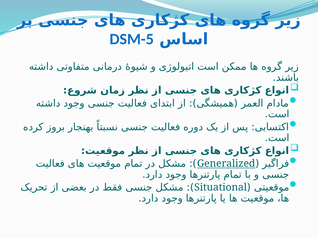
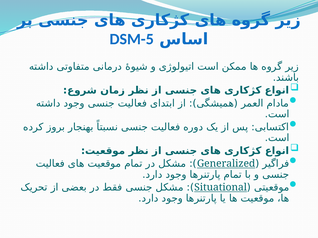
Situational underline: none -> present (221, 188)
